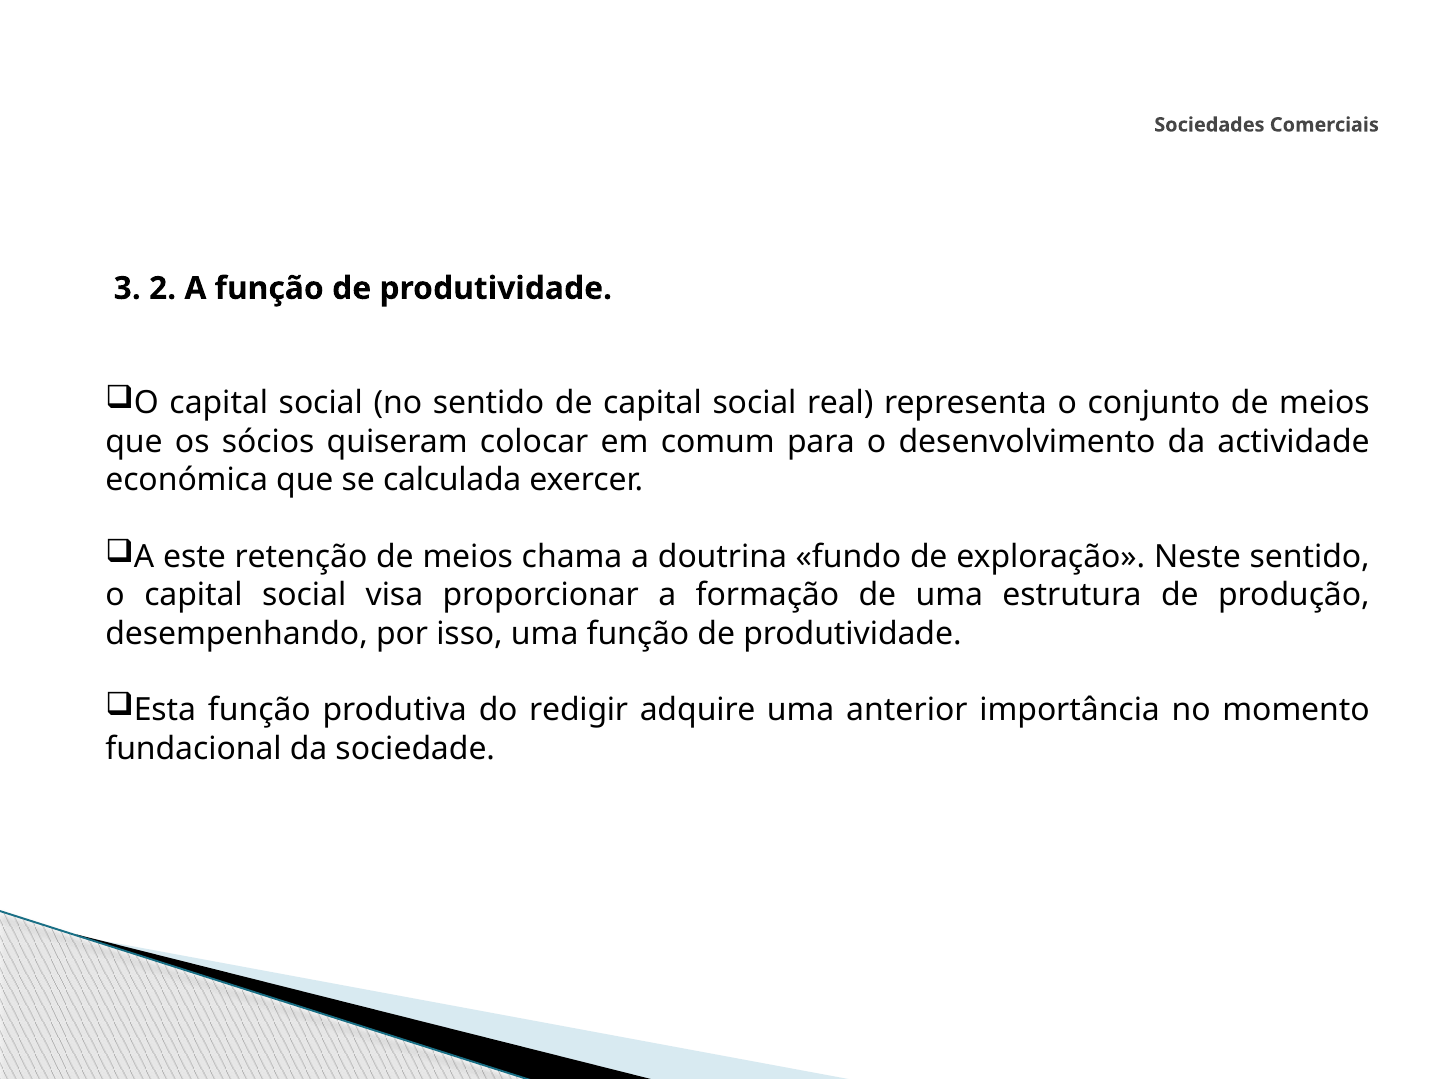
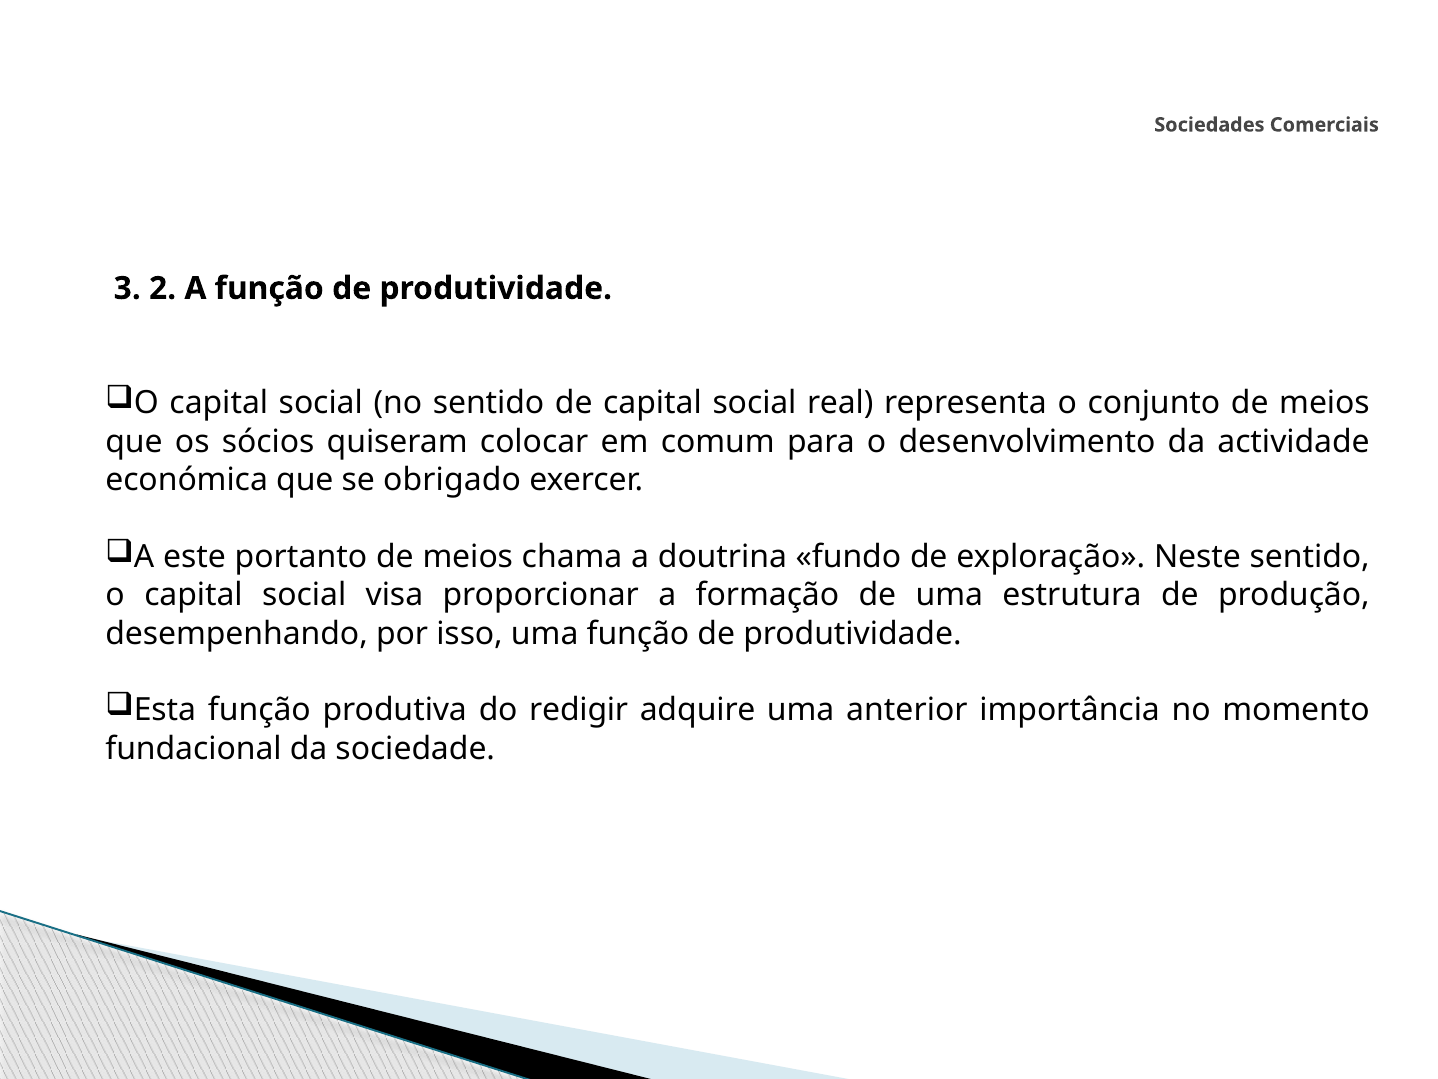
calculada: calculada -> obrigado (452, 480)
retenção: retenção -> portanto (301, 557)
